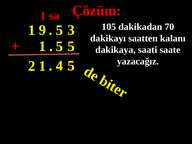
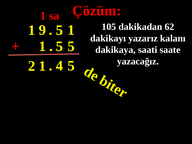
70: 70 -> 62 (169, 27)
3: 3 -> 1 (71, 30)
saatten: saatten -> yazarız (143, 38)
